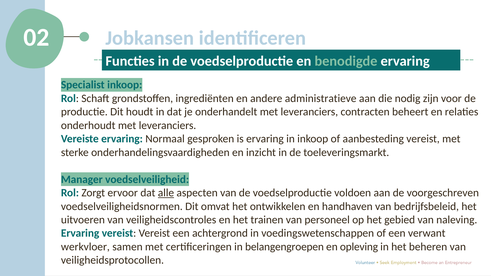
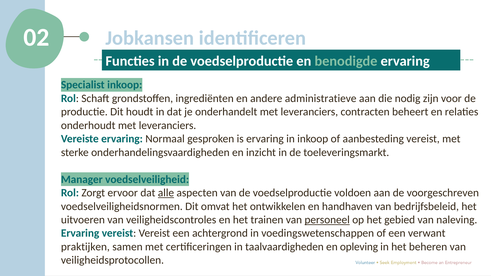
personeel underline: none -> present (327, 220)
werkvloer: werkvloer -> praktijken (85, 247)
belangengroepen: belangengroepen -> taalvaardigheden (284, 247)
